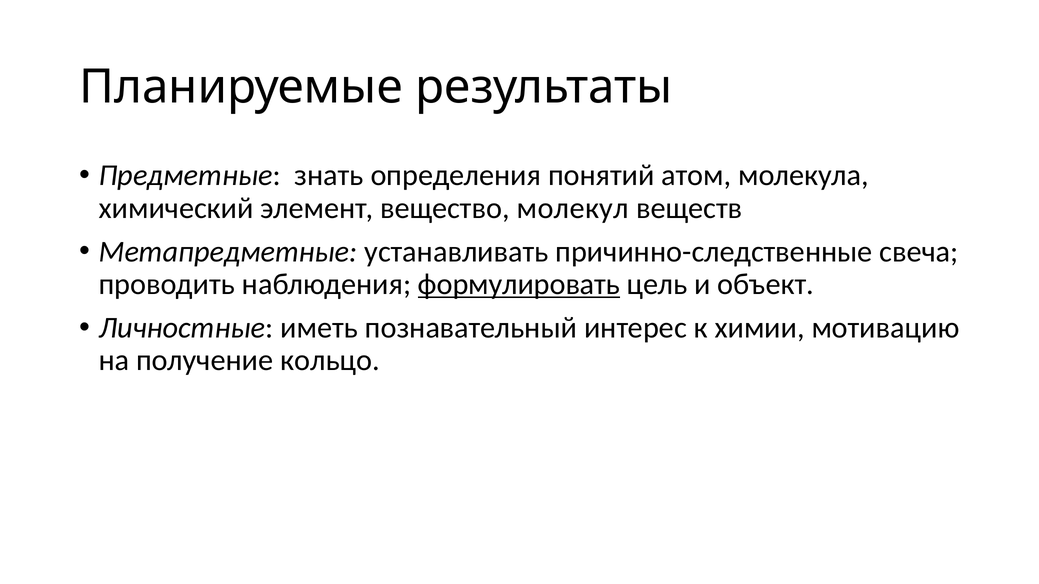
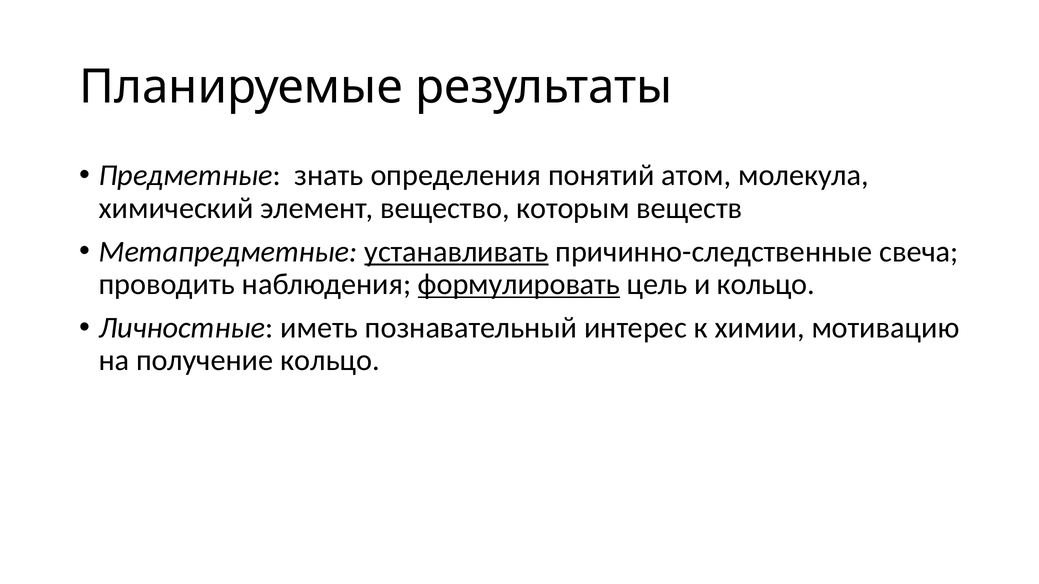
молекул: молекул -> которым (573, 208)
устанавливать underline: none -> present (456, 252)
и объект: объект -> кольцо (766, 284)
